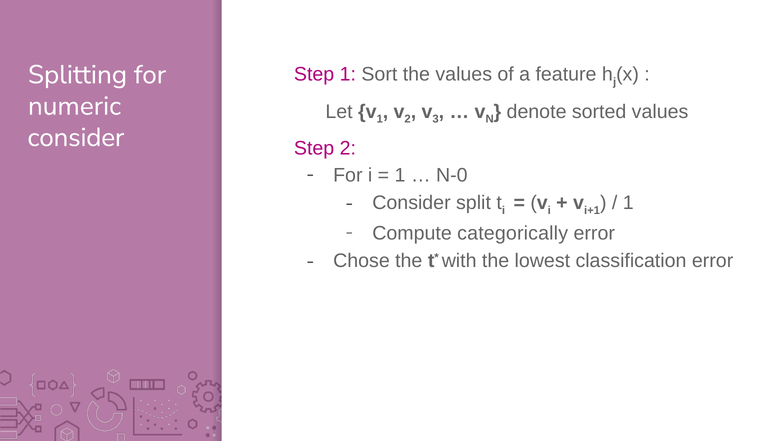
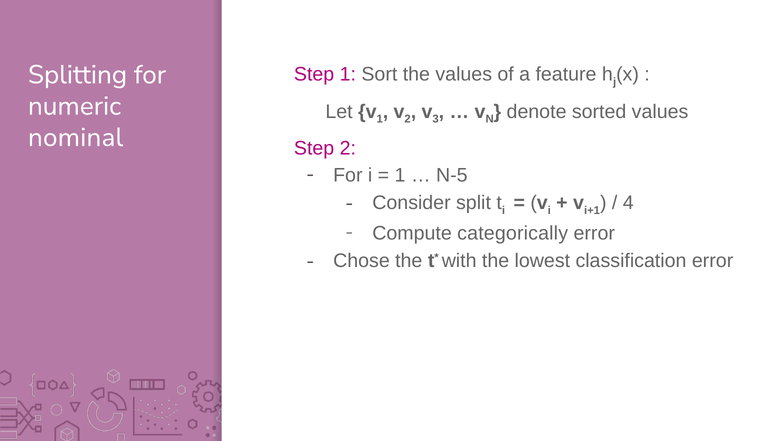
consider: consider -> nominal (76, 137)
N-0: N-0 -> N-5 (452, 175)
1: 1 -> 4 (628, 203)
